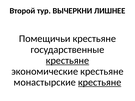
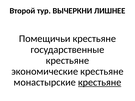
крестьяне underline: present -> none (67, 61)
